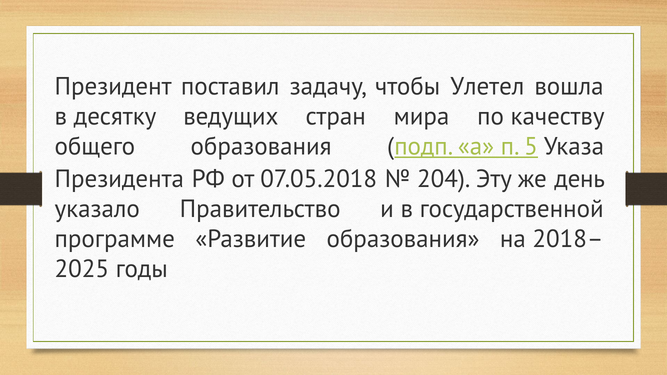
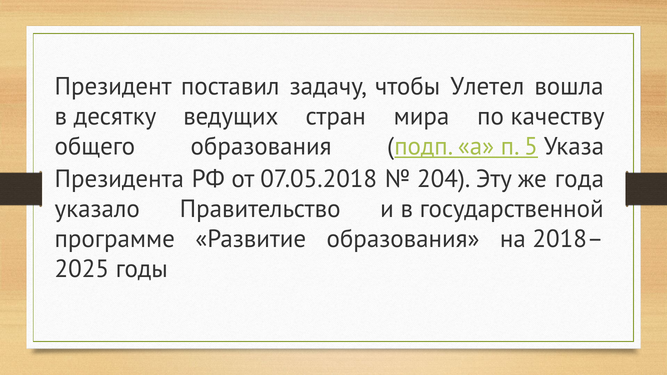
день: день -> года (579, 179)
